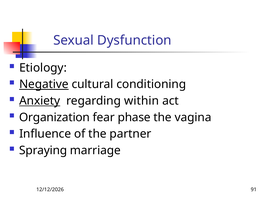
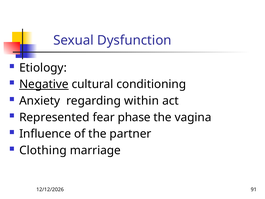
Anxiety underline: present -> none (40, 101)
Organization: Organization -> Represented (54, 117)
Spraying: Spraying -> Clothing (43, 150)
